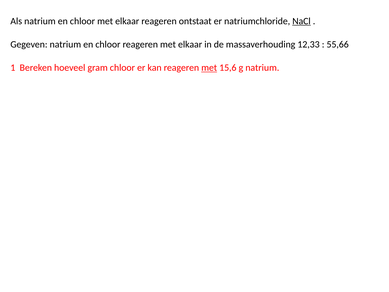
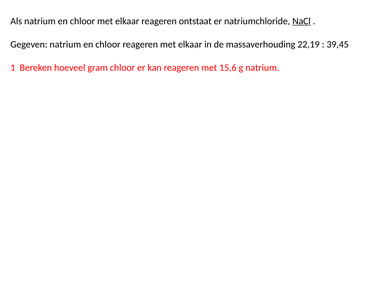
12,33: 12,33 -> 22,19 (309, 44)
55,66: 55,66 -> 39,45 (338, 44)
met underline: present -> none (209, 68)
